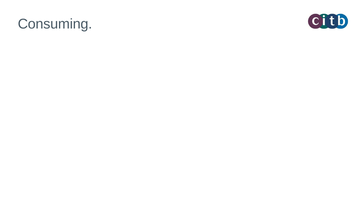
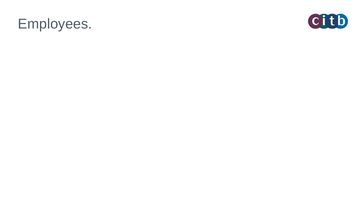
Consuming: Consuming -> Employees (55, 24)
